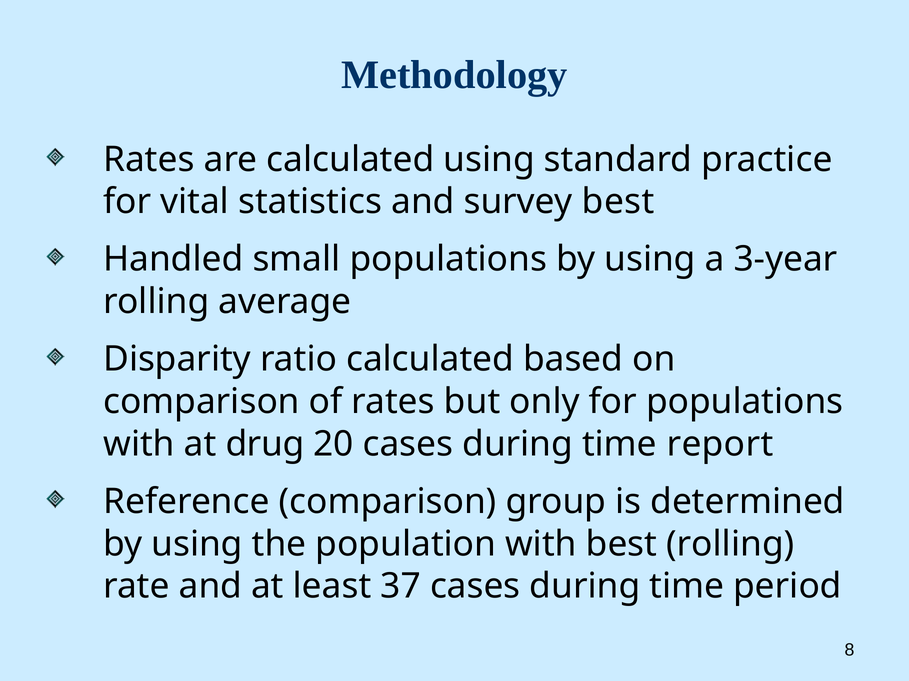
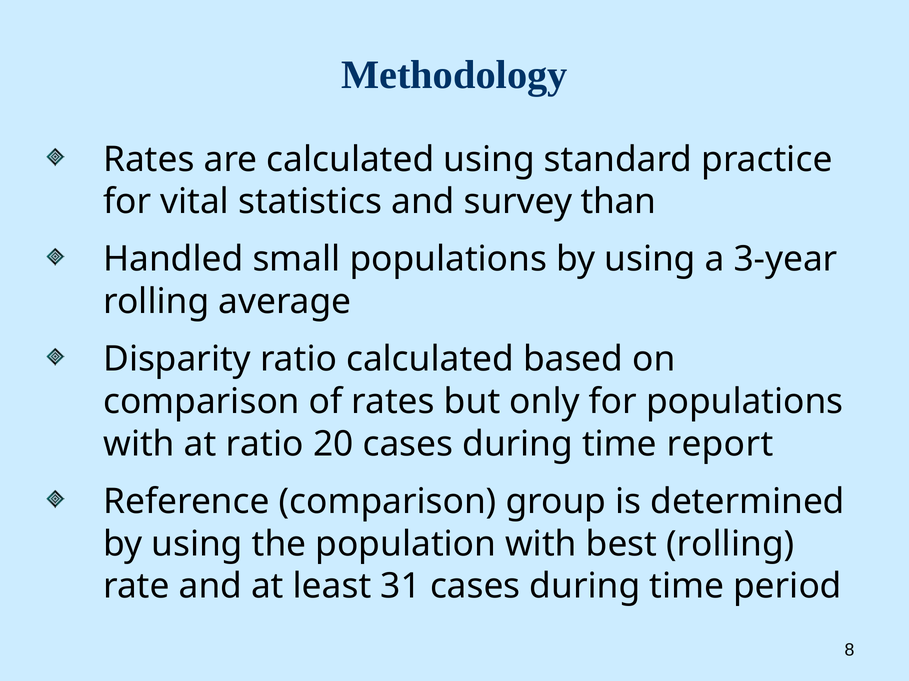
survey best: best -> than (618, 202)
at drug: drug -> ratio (265, 444)
37: 37 -> 31 (401, 587)
